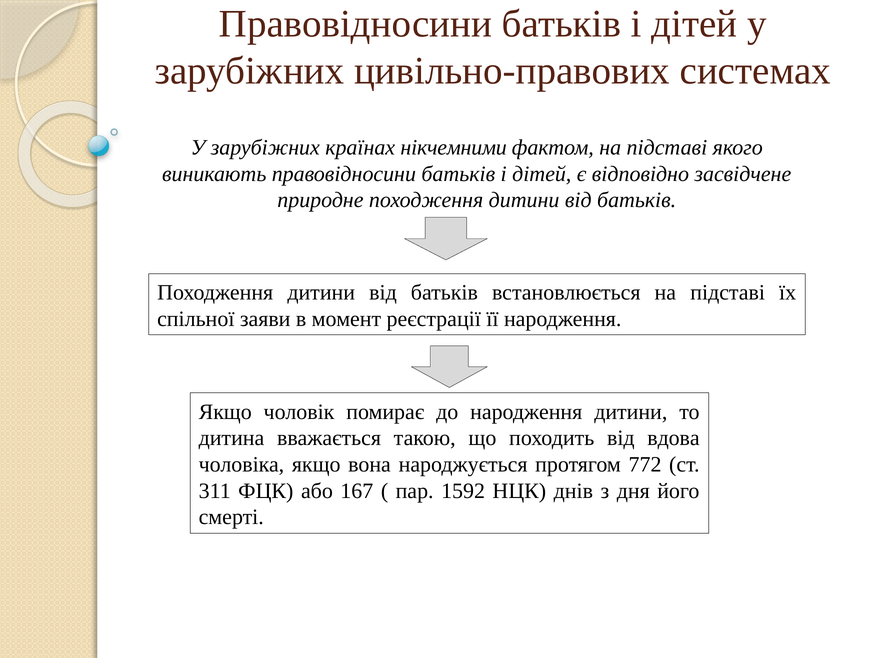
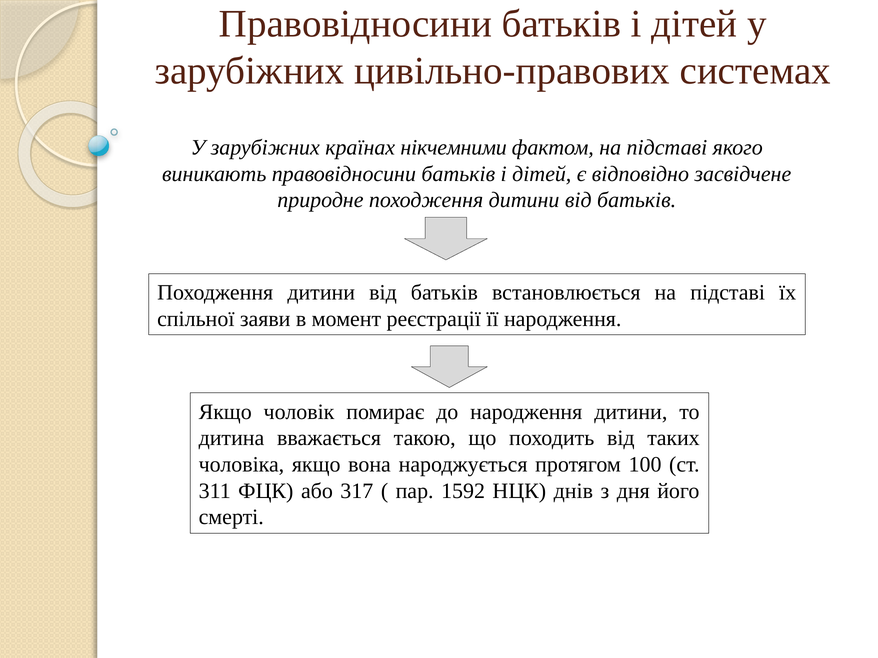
вдова: вдова -> таких (674, 438)
772: 772 -> 100 (645, 465)
167: 167 -> 317 (357, 491)
